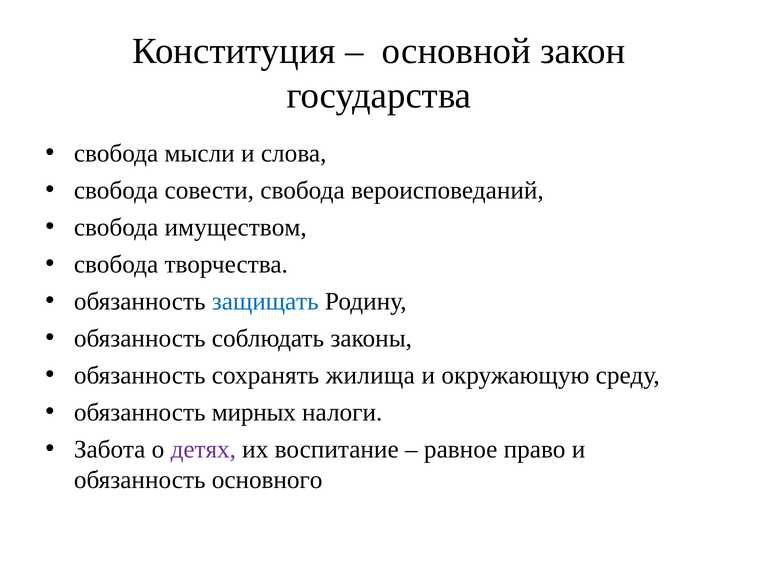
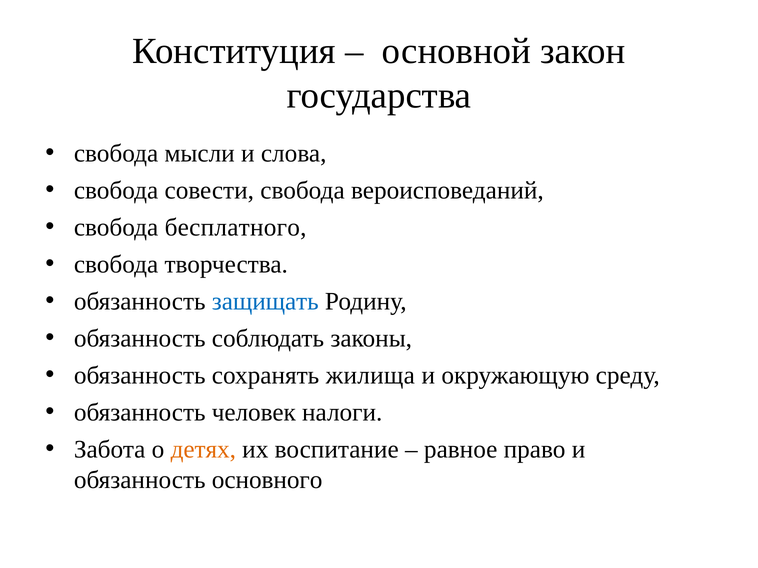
имуществом: имуществом -> бесплатного (236, 228)
мирных: мирных -> человек (254, 413)
детях colour: purple -> orange (203, 450)
